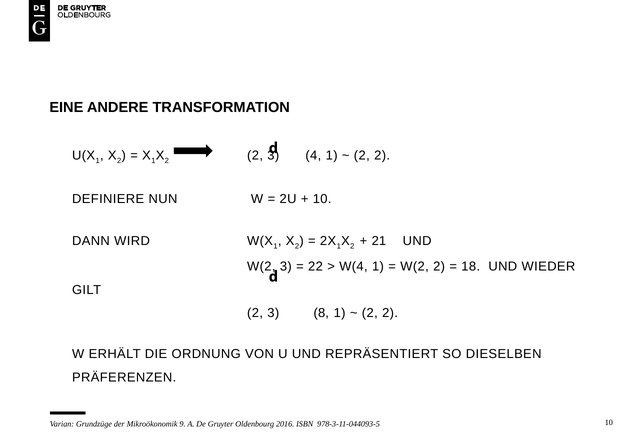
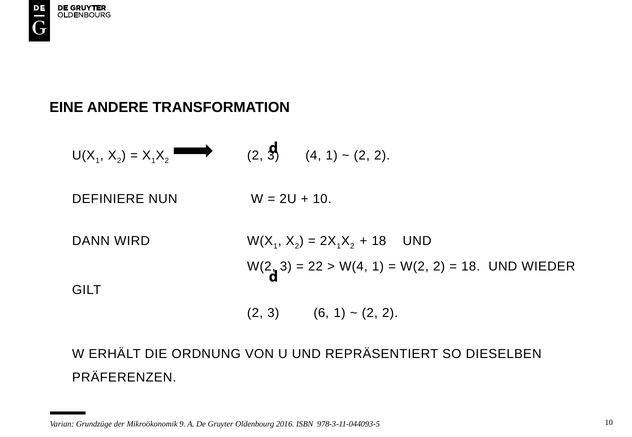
21: 21 -> 18 (379, 241)
8: 8 -> 6 (321, 313)
